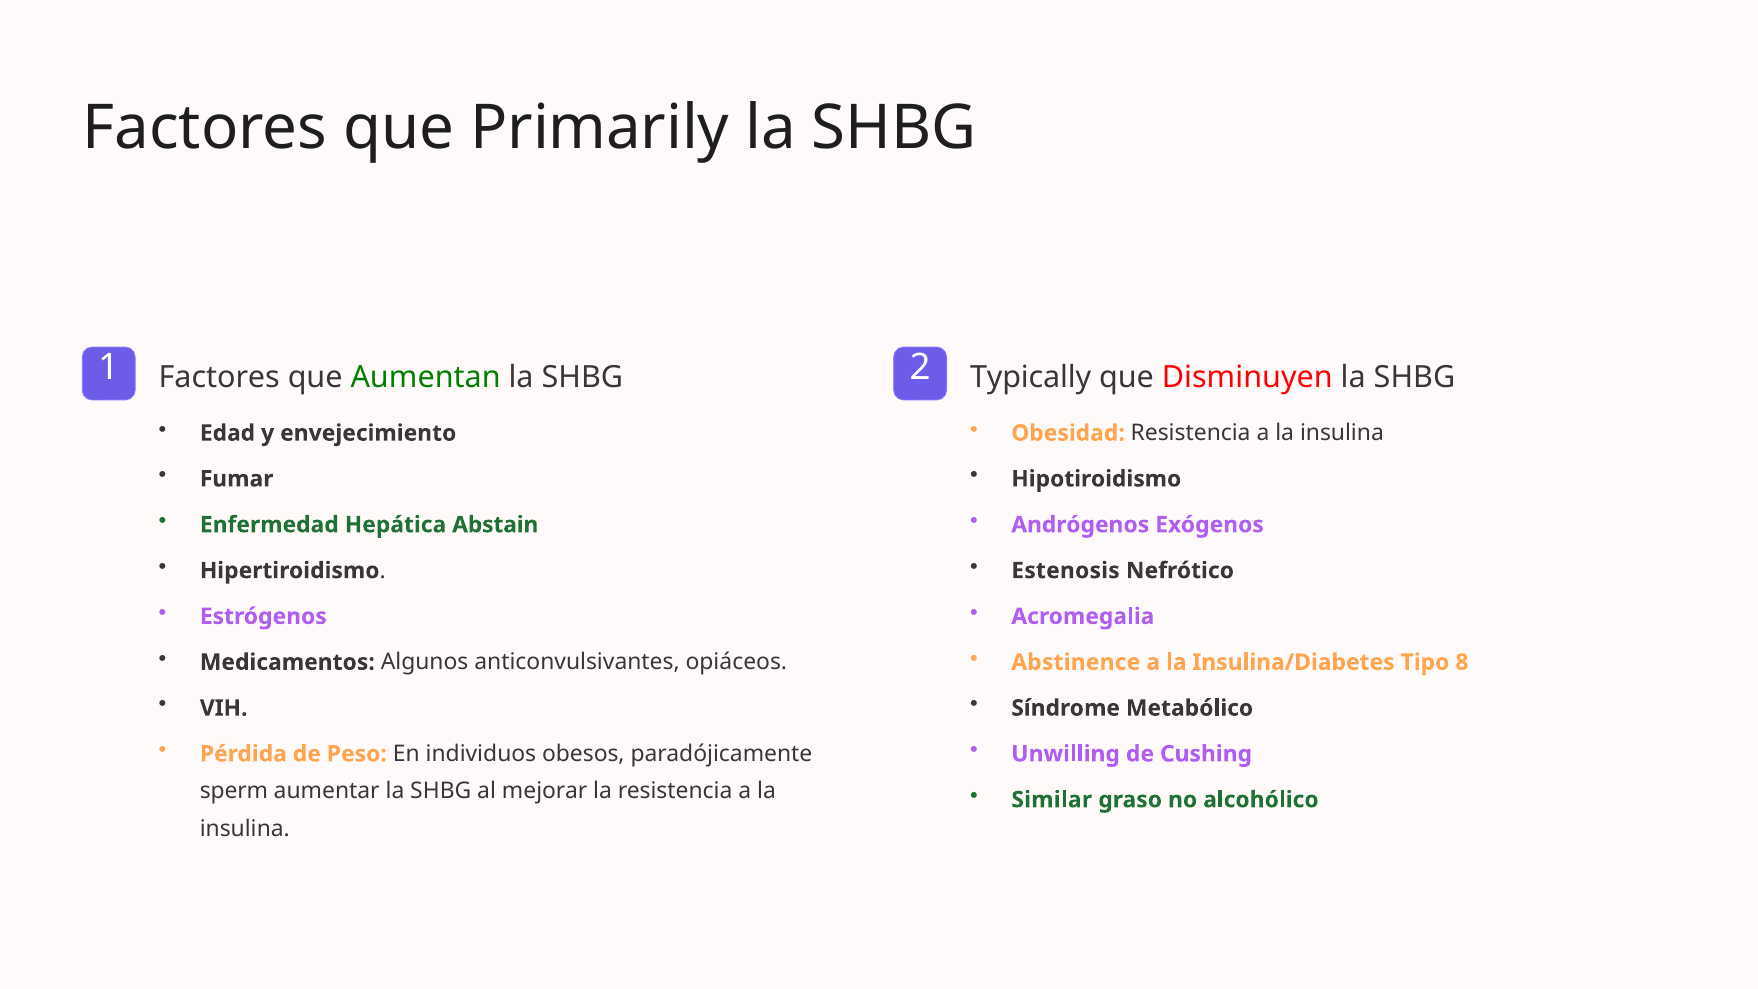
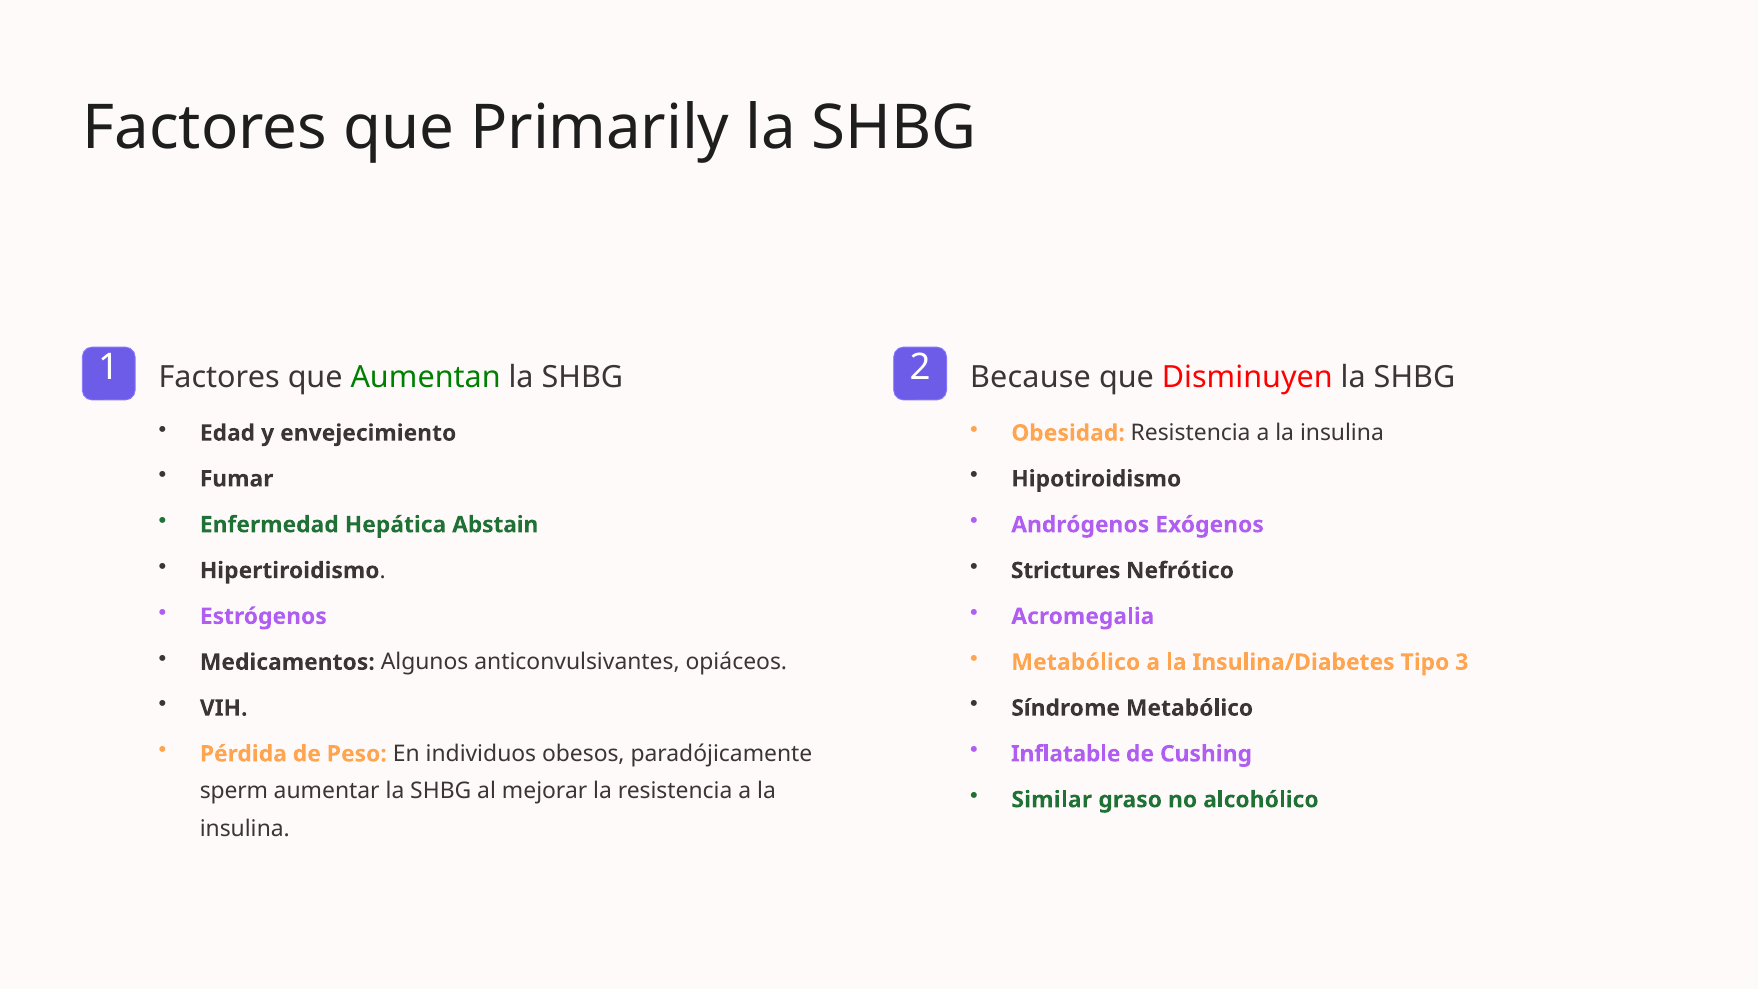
Typically: Typically -> Because (1030, 377)
Estenosis: Estenosis -> Strictures (1066, 571)
Abstinence: Abstinence -> Metabólico (1076, 662)
8: 8 -> 3 (1462, 662)
Unwilling: Unwilling -> Inflatable (1066, 754)
